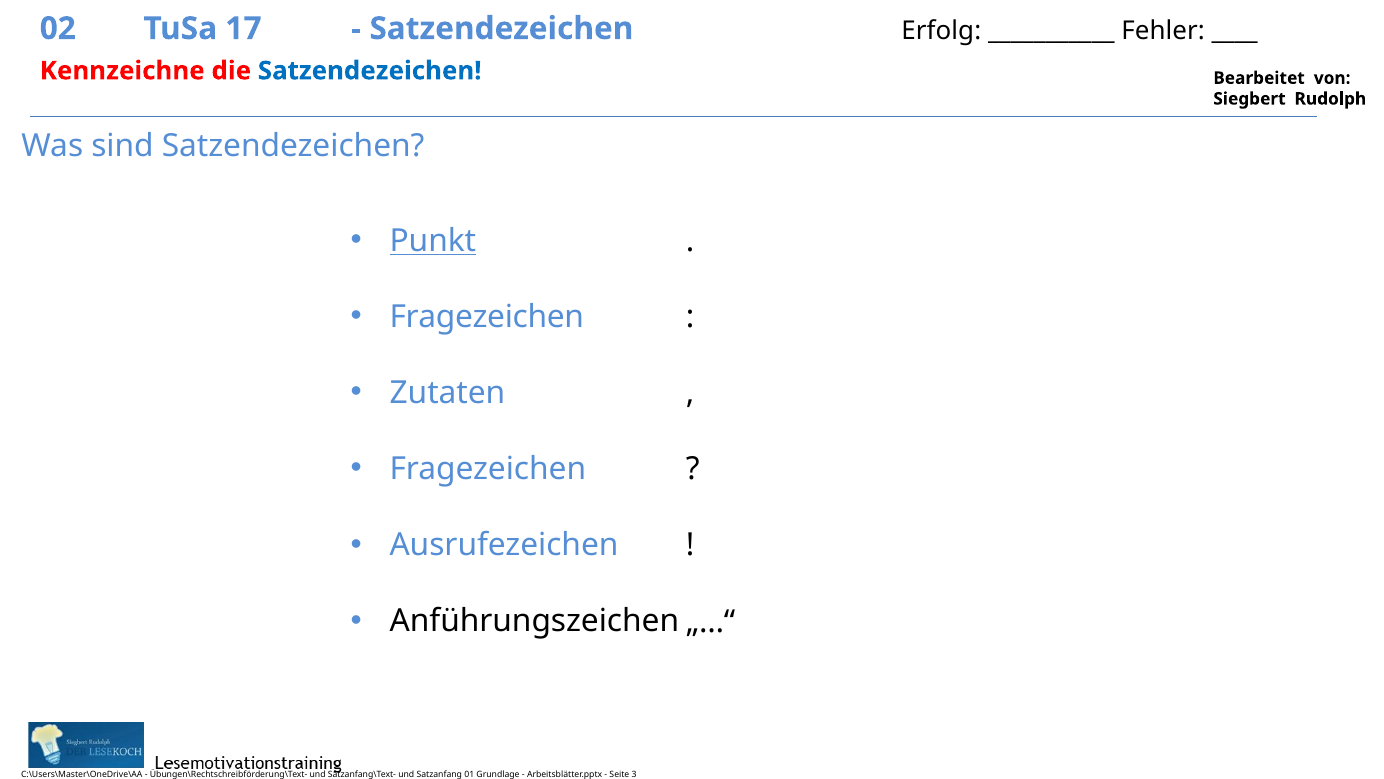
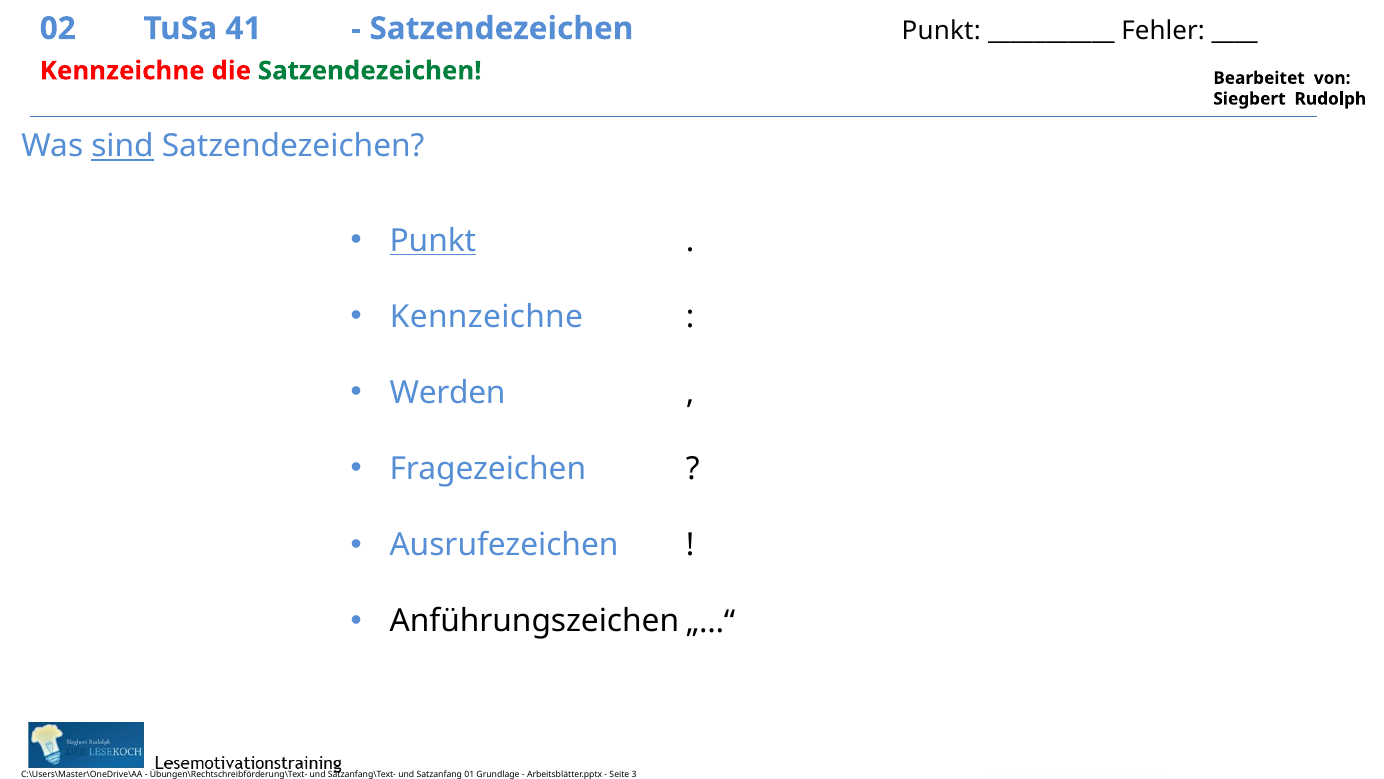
17: 17 -> 41 (243, 29)
Satzendezeichen Erfolg: Erfolg -> Punkt (941, 30)
Satzendezeichen colour: blue -> green (370, 71)
sind underline: none -> present (123, 146)
Fragezeichen: Fragezeichen -> Kennzeichne (486, 317)
Zutaten: Zutaten -> Werden (448, 393)
